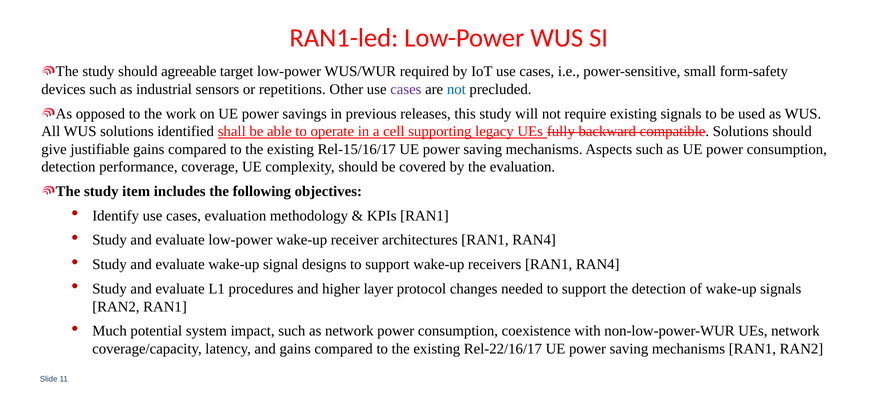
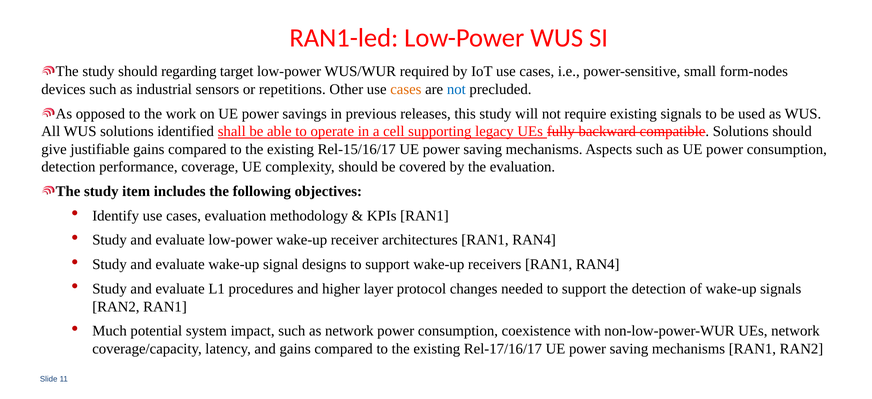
agreeable: agreeable -> regarding (189, 72)
form-safety: form-safety -> form-nodes (754, 72)
cases colour: purple -> orange (406, 89)
Rel-22/16/17: Rel-22/16/17 -> Rel-17/16/17 (503, 349)
